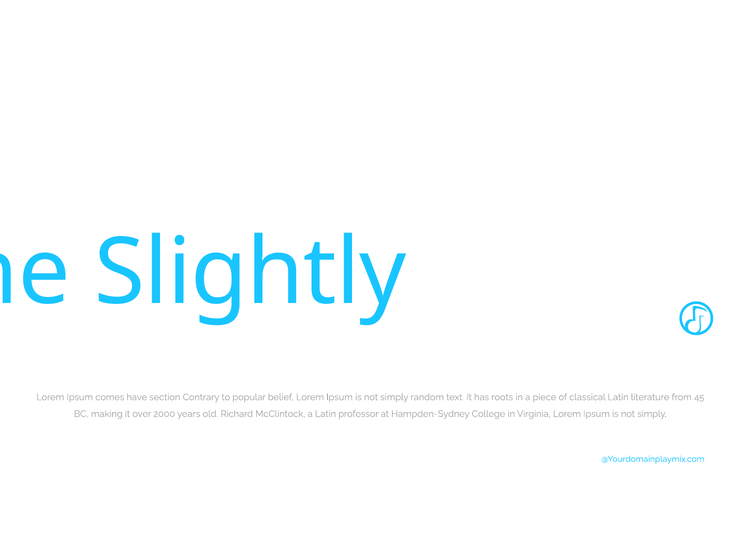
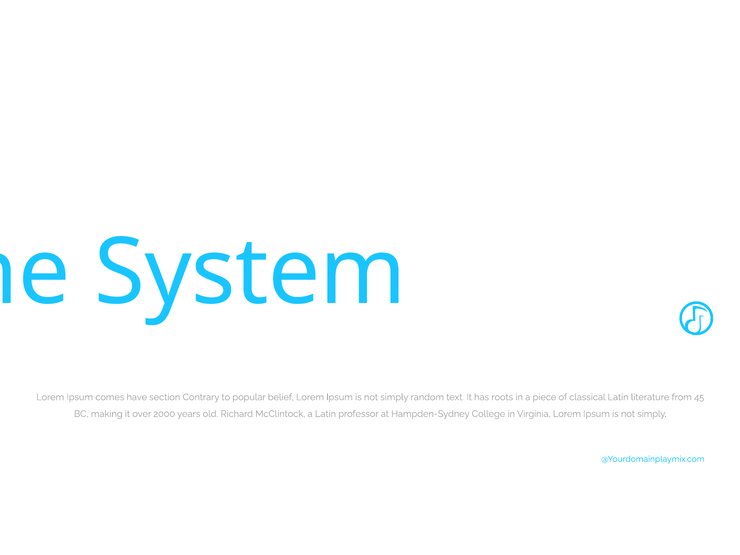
Slightly: Slightly -> System (250, 273)
